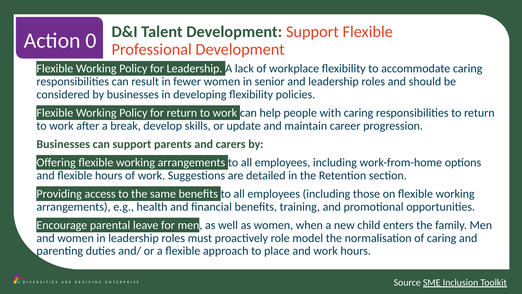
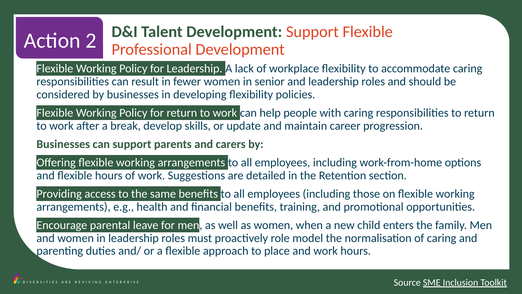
0: 0 -> 2 (91, 41)
